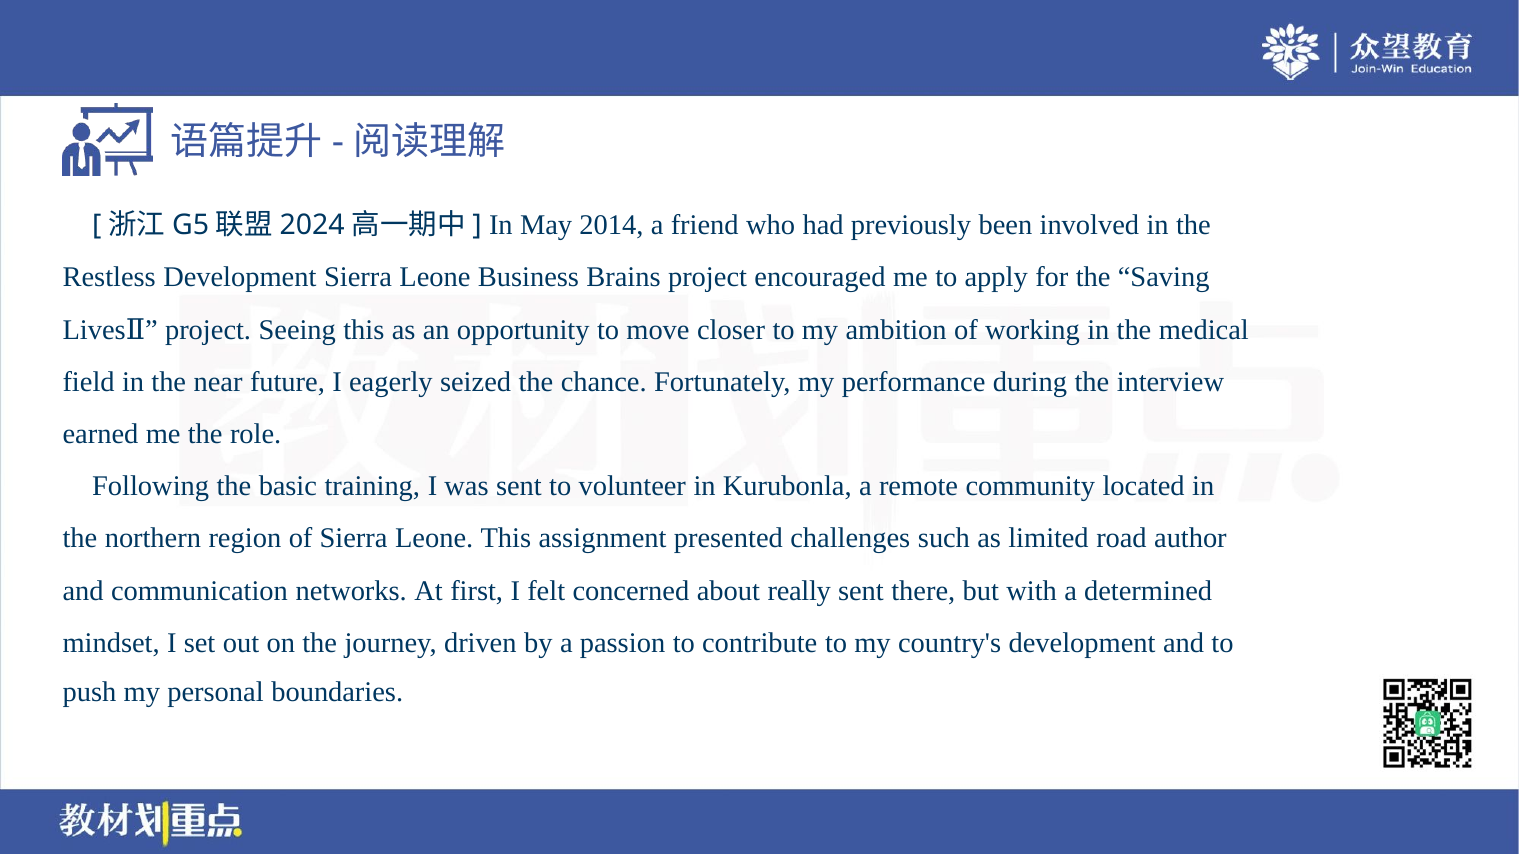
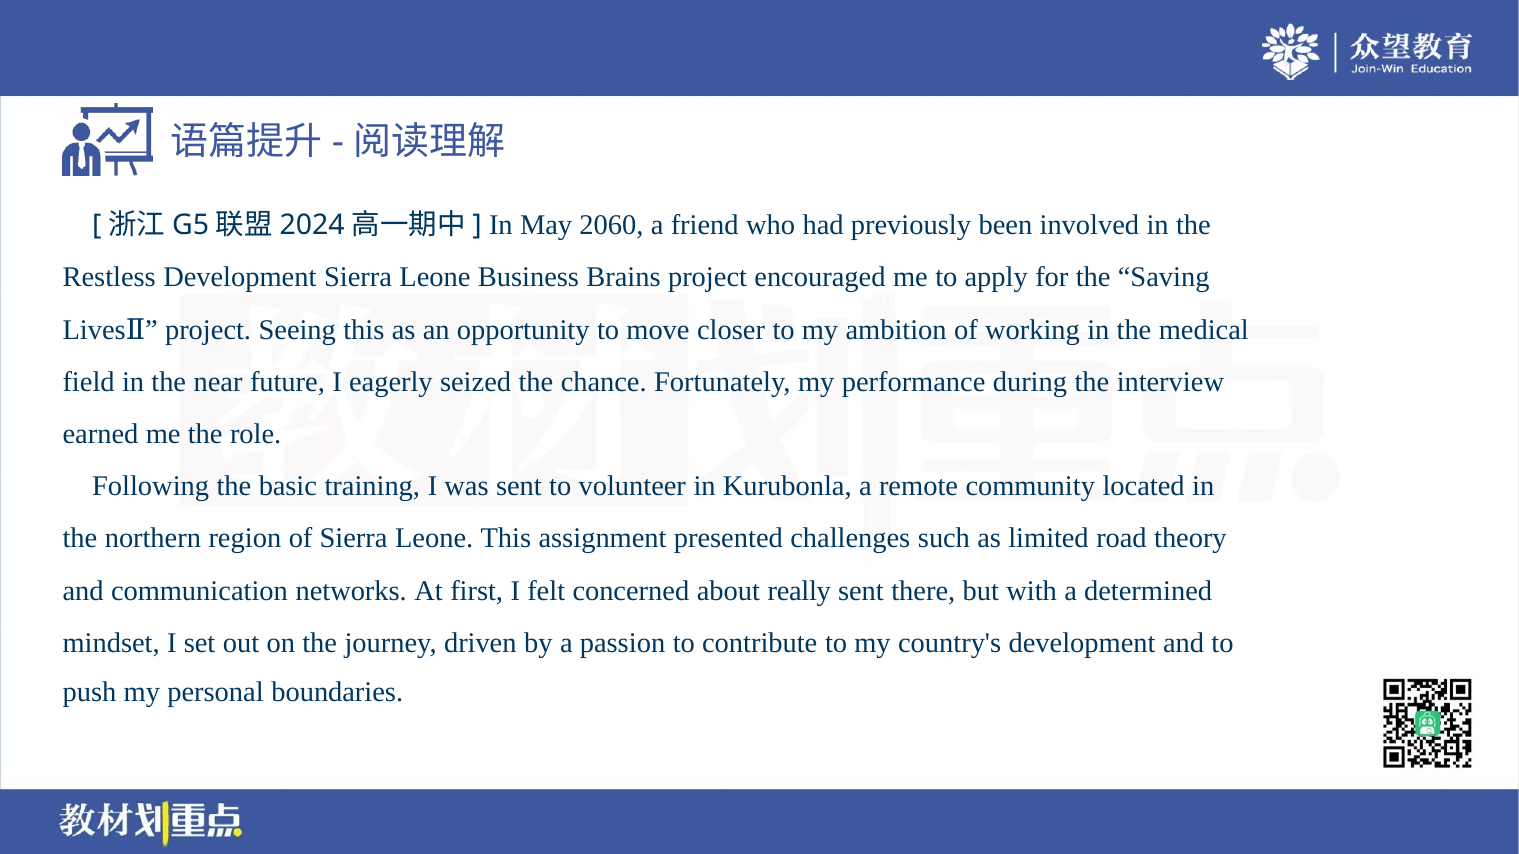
2014: 2014 -> 2060 (612, 225)
author: author -> theory (1190, 539)
